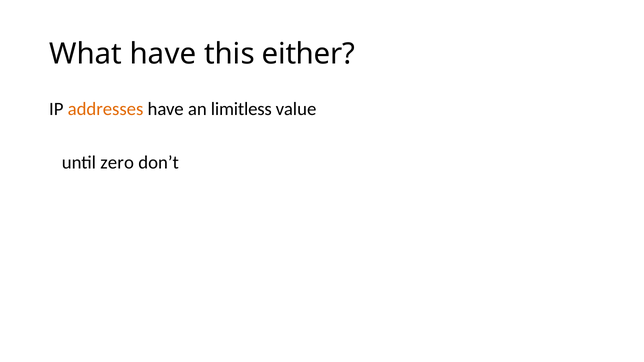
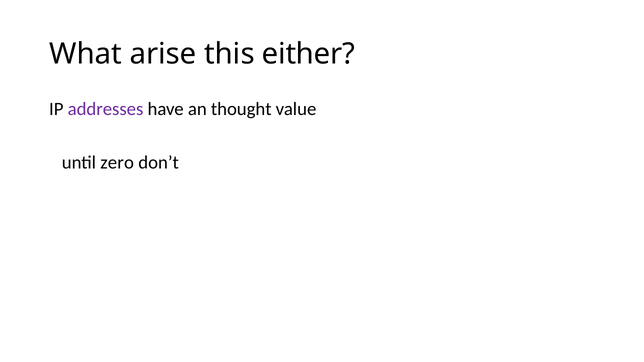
What have: have -> arise (163, 54)
addresses colour: orange -> purple (106, 109)
limitless: limitless -> thought (241, 109)
